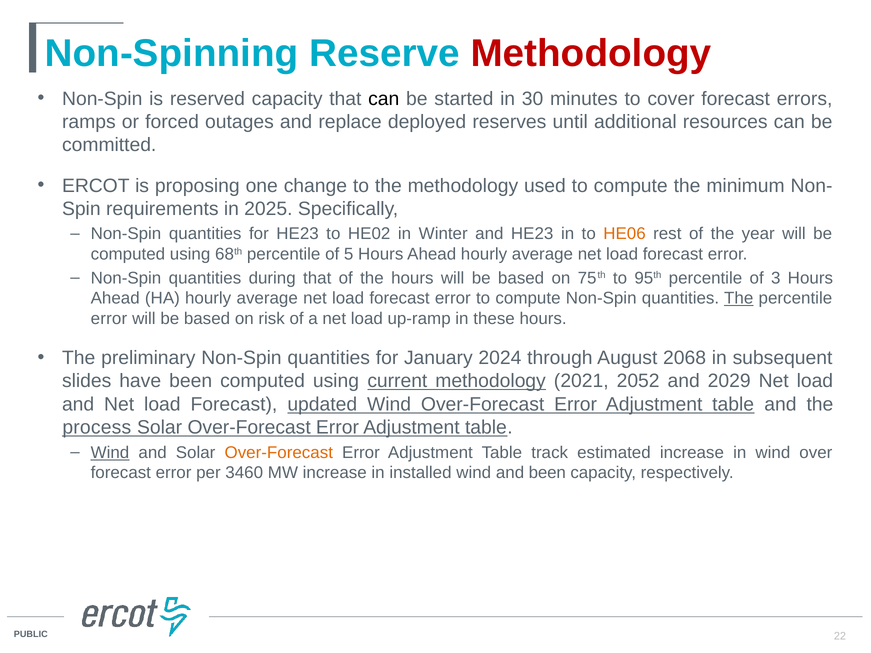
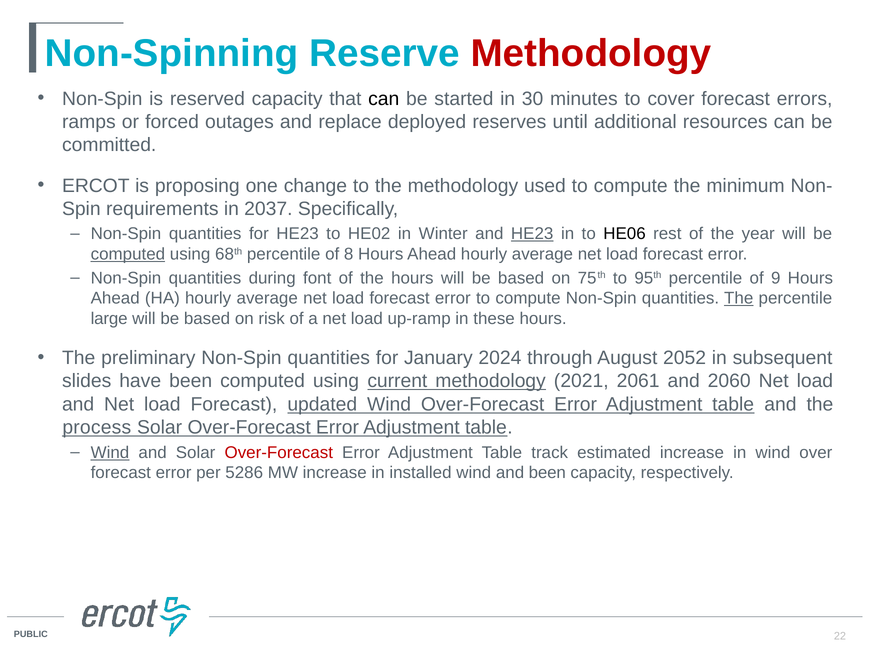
2025: 2025 -> 2037 (268, 209)
HE23 underline: none -> present (532, 234)
HE06 colour: orange -> black (624, 234)
computed underline: none -> present (128, 254)
5: 5 -> 8 (349, 254)
during that: that -> font (317, 278)
3: 3 -> 9 (776, 278)
error: error -> large (109, 319)
2068: 2068 -> 2052 (685, 358)
2052: 2052 -> 2061 (638, 381)
2029: 2029 -> 2060 (729, 381)
Over-Forecast colour: orange -> red (279, 453)
3460: 3460 -> 5286 (244, 473)
